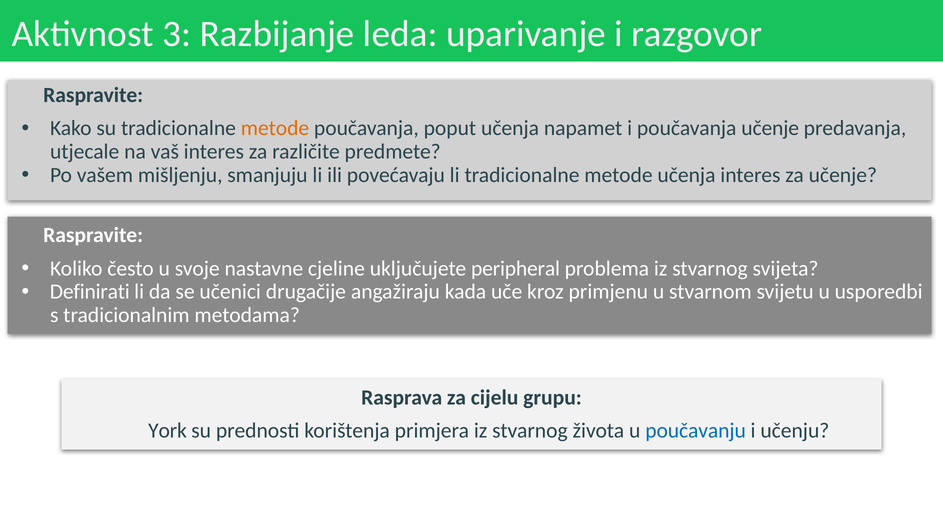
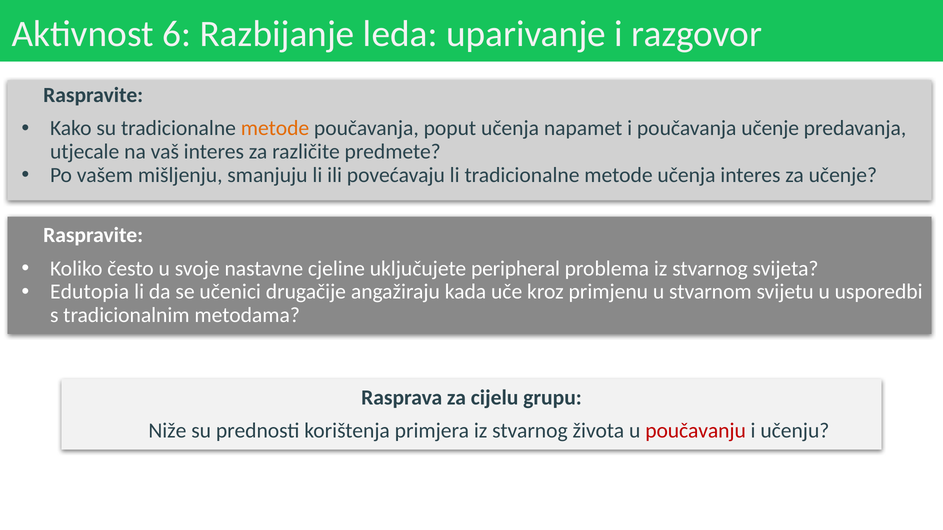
3: 3 -> 6 (177, 34)
Definirati: Definirati -> Edutopia (90, 292)
York: York -> Niže (167, 431)
poučavanju colour: blue -> red (696, 431)
